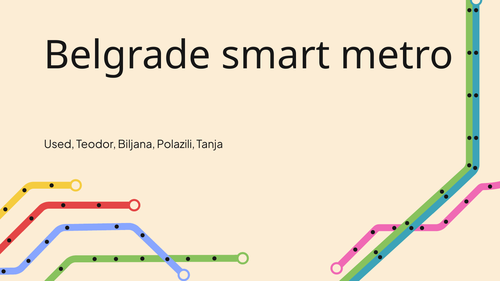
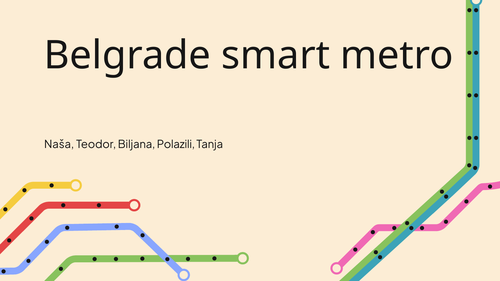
Used: Used -> Naša (59, 145)
